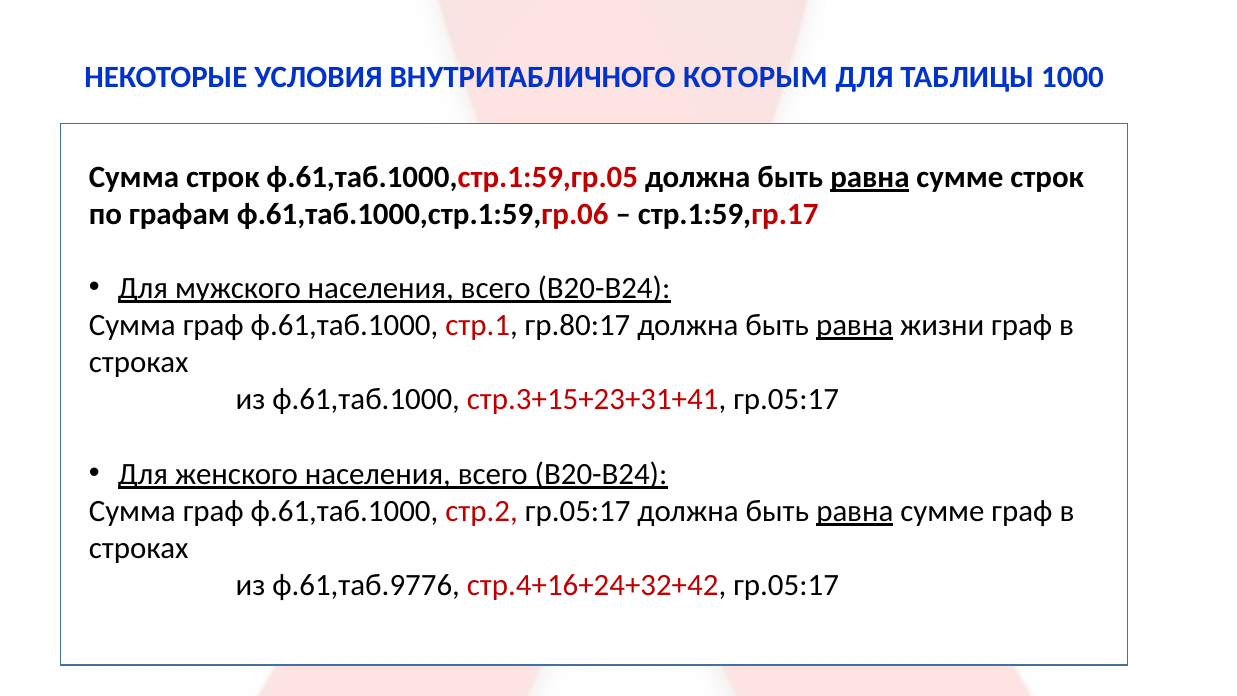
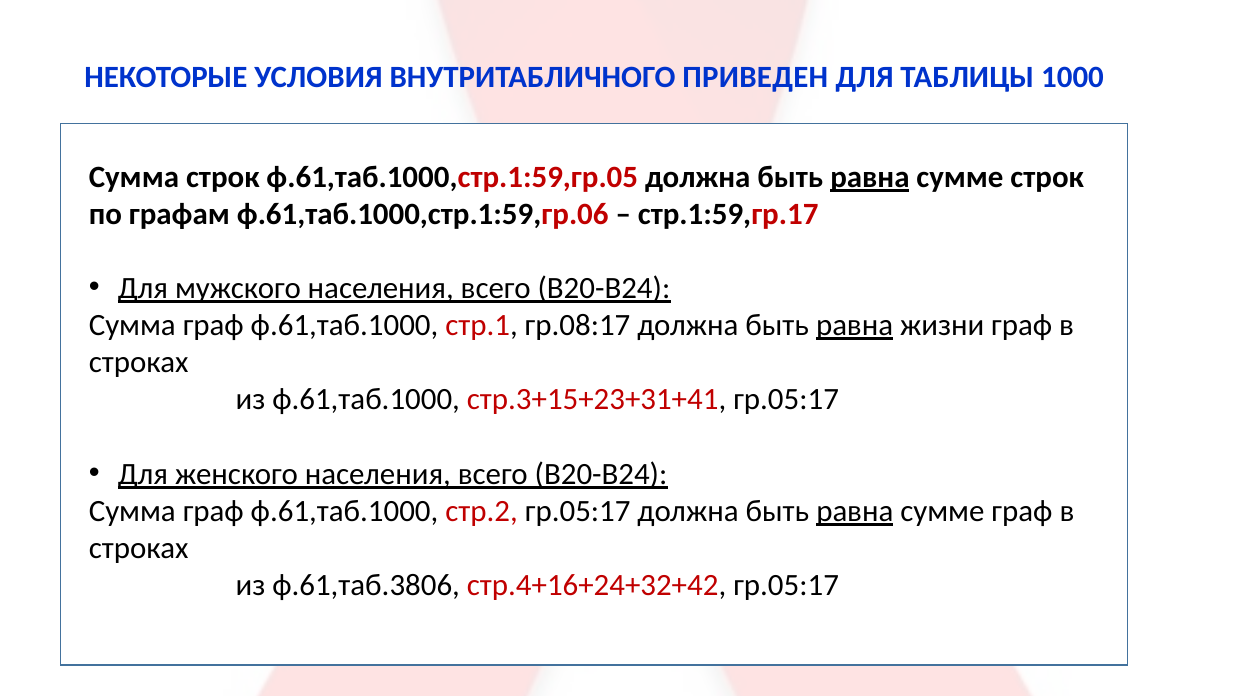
КОТОРЫМ: КОТОРЫМ -> ПРИВЕДЕН (755, 77)
гр.80:17: гр.80:17 -> гр.08:17 (578, 325)
ф.61,таб.9776: ф.61,таб.9776 -> ф.61,таб.3806 (366, 585)
